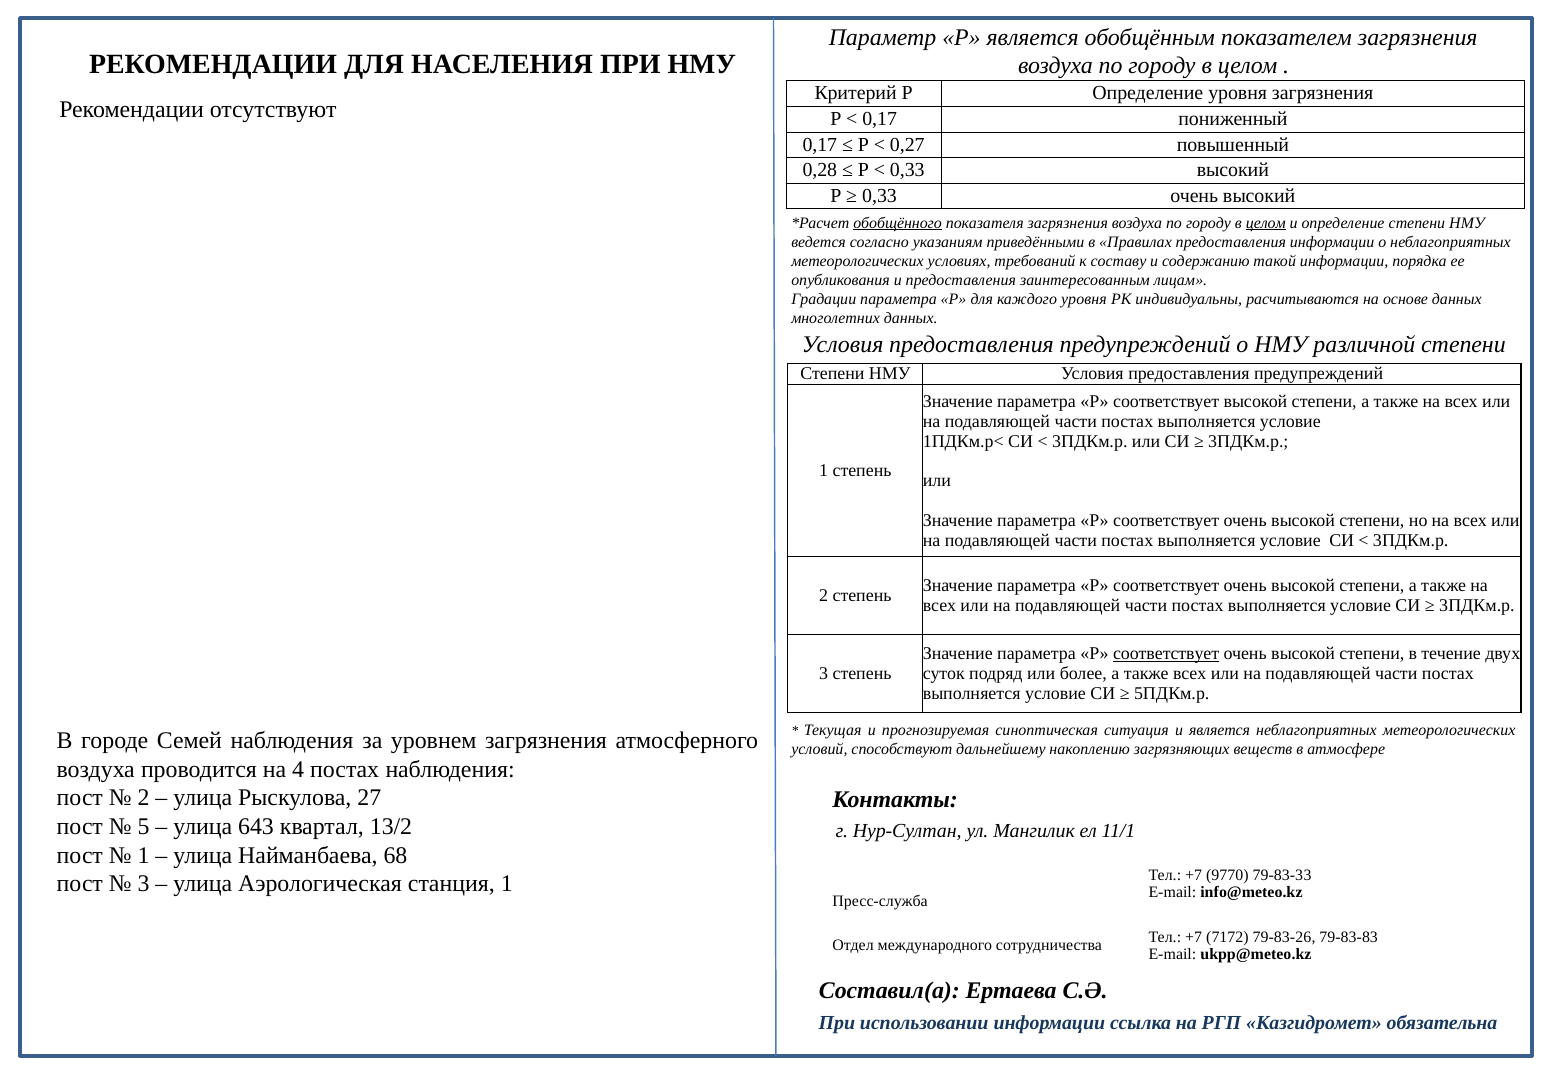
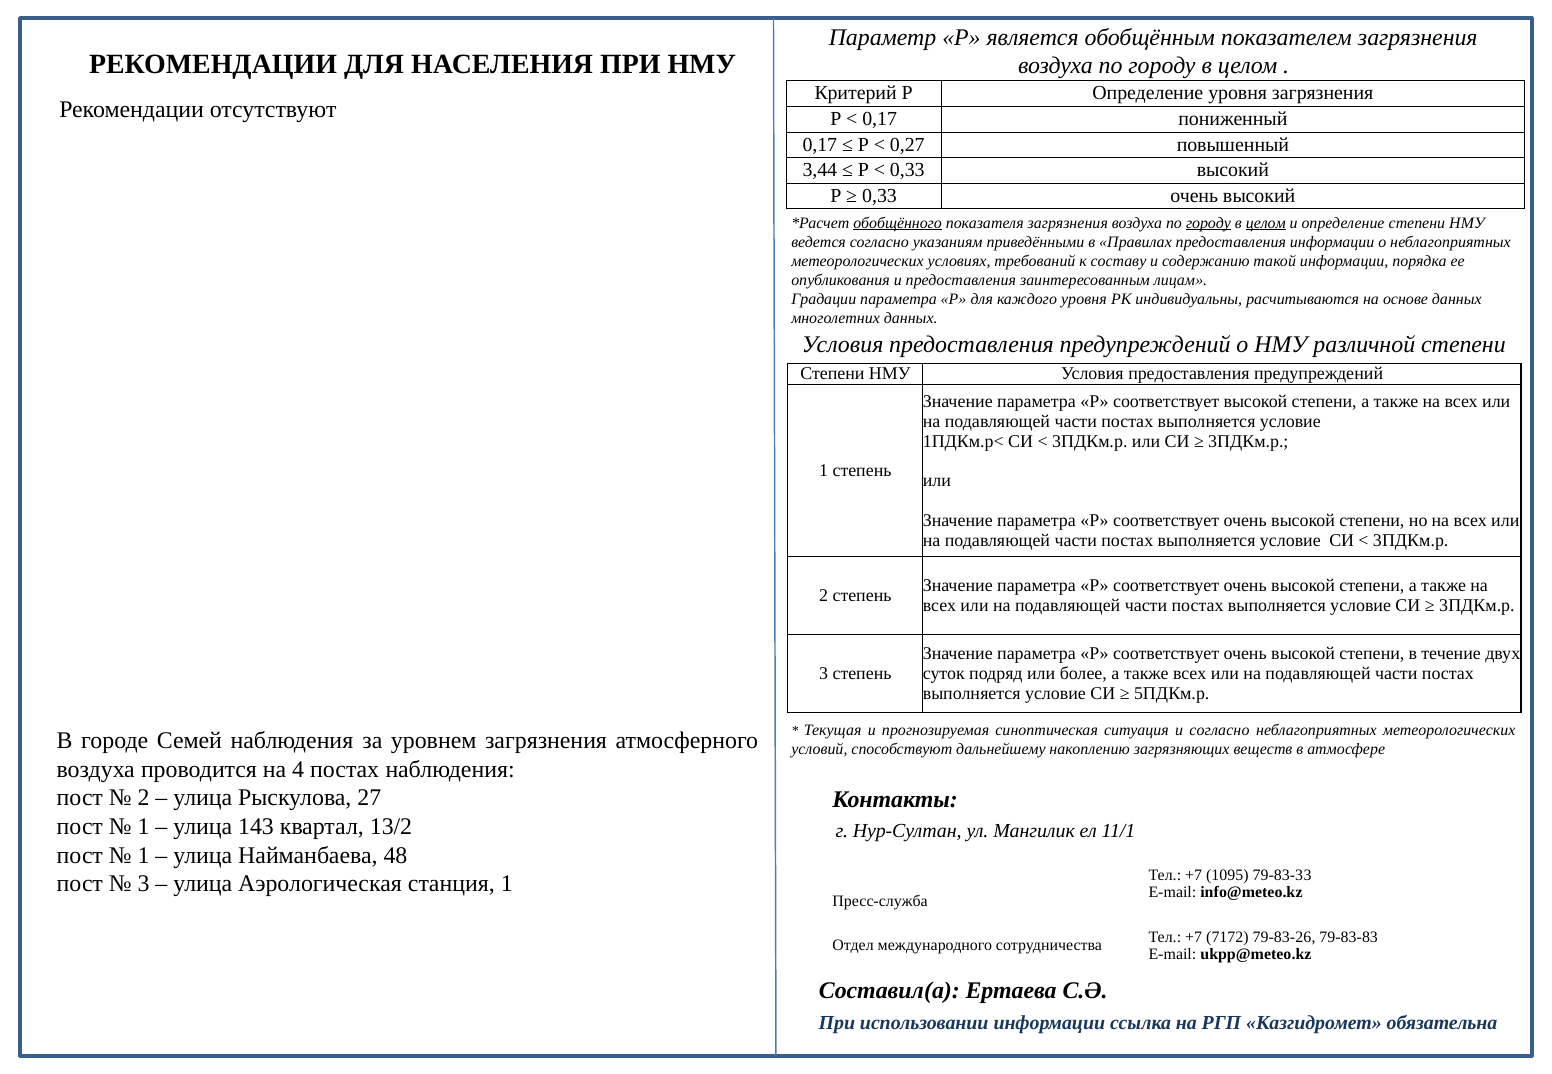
0,28: 0,28 -> 3,44 (820, 170)
городу underline: none -> present (1208, 223)
соответствует underline: present -> none (1166, 654)
и является: является -> согласно (1219, 730)
5: 5 -> 1 (143, 827)
643: 643 -> 143 (256, 827)
68: 68 -> 48 (395, 856)
9770: 9770 -> 1095 (1227, 875)
